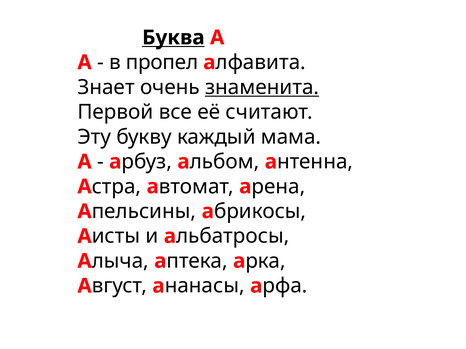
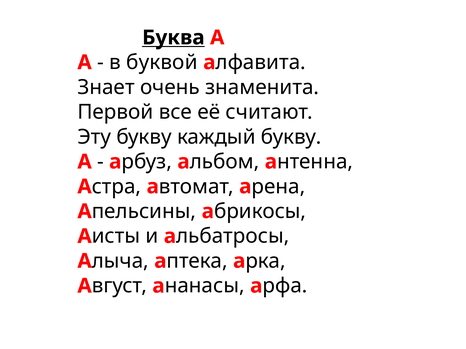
пропел: пропел -> буквой (162, 62)
знаменита underline: present -> none (262, 87)
каждый мама: мама -> букву (291, 137)
